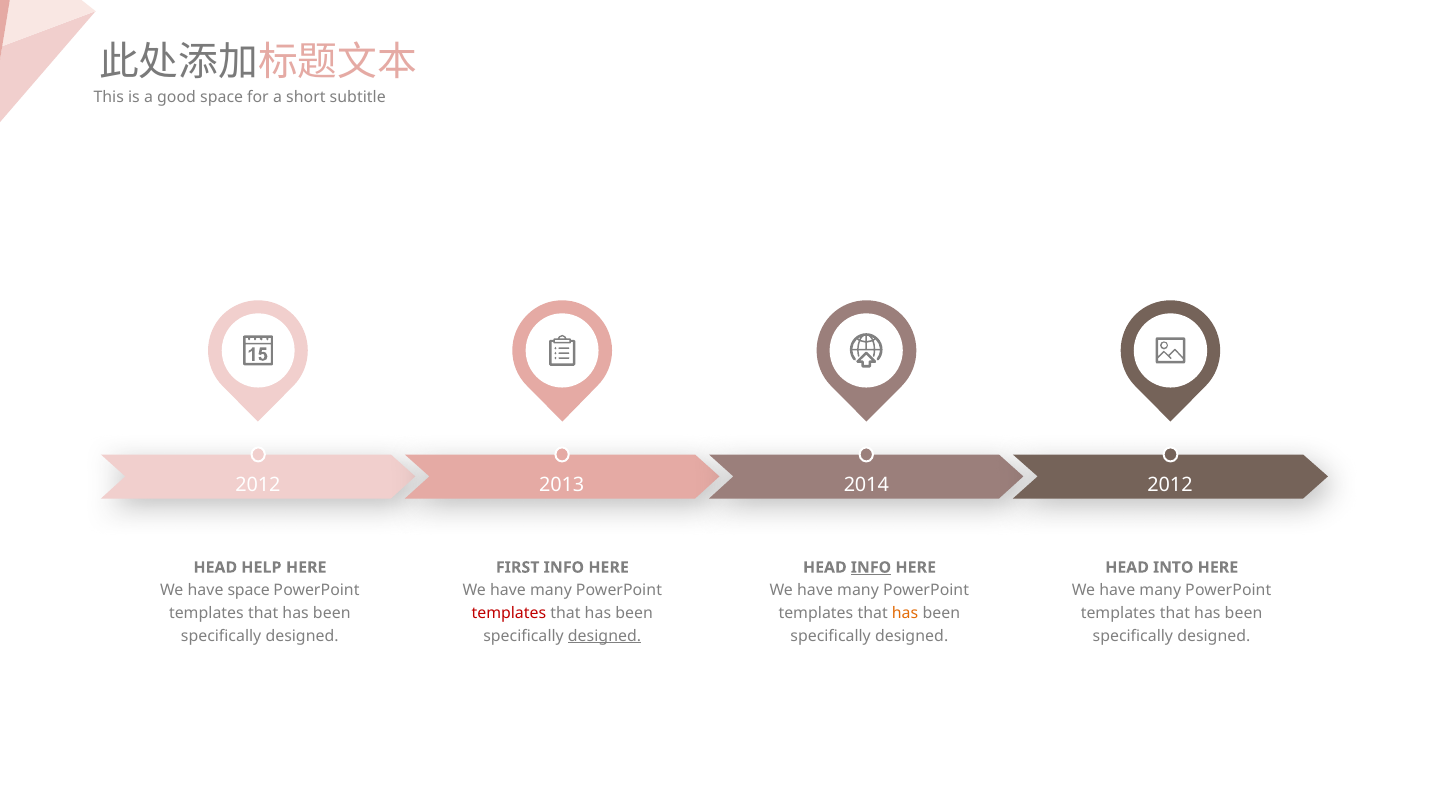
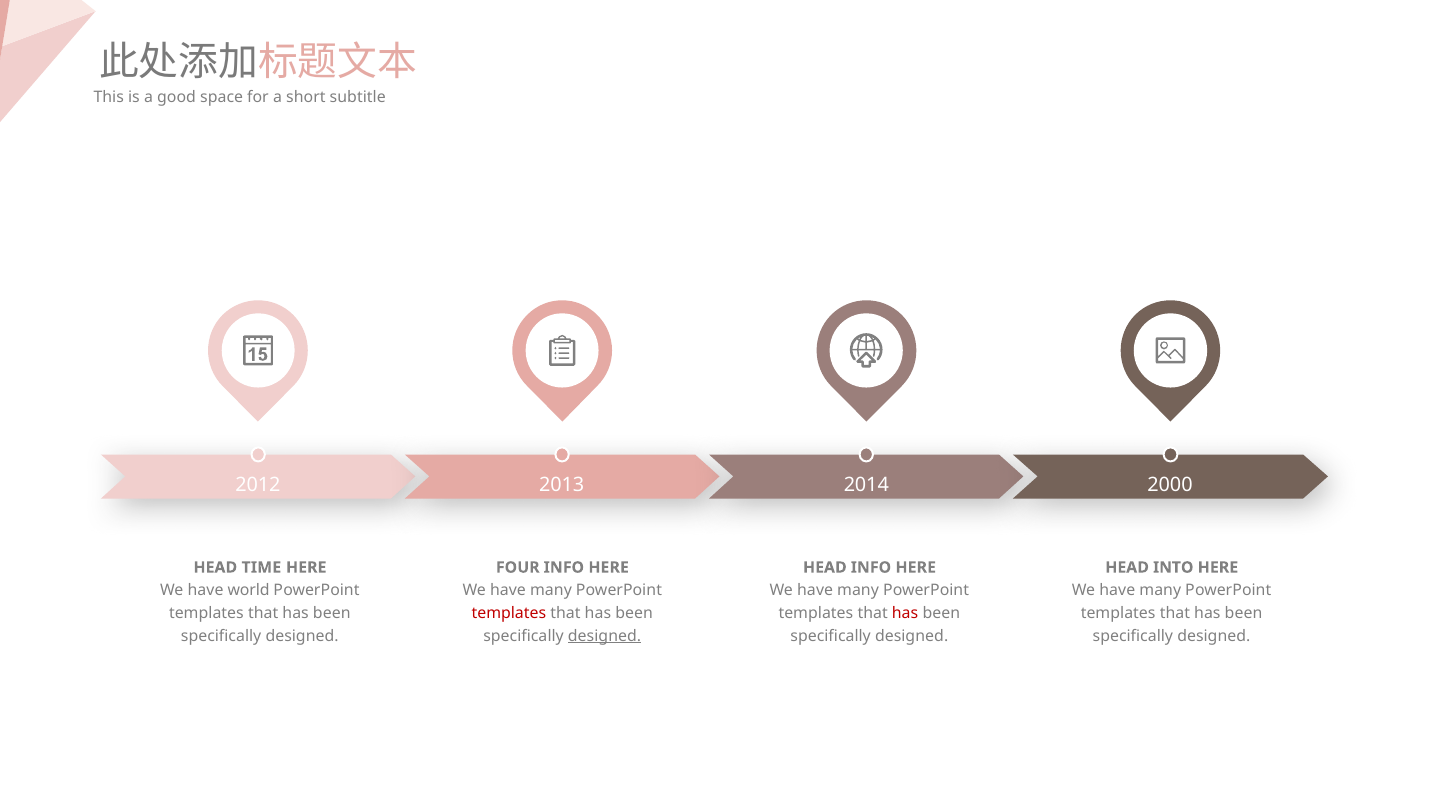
2014 2012: 2012 -> 2000 (1170, 485)
HELP: HELP -> TIME (261, 567)
FIRST: FIRST -> FOUR (518, 567)
INFO underline: present -> none (871, 567)
have space: space -> world (249, 590)
has colour: orange -> red (905, 613)
